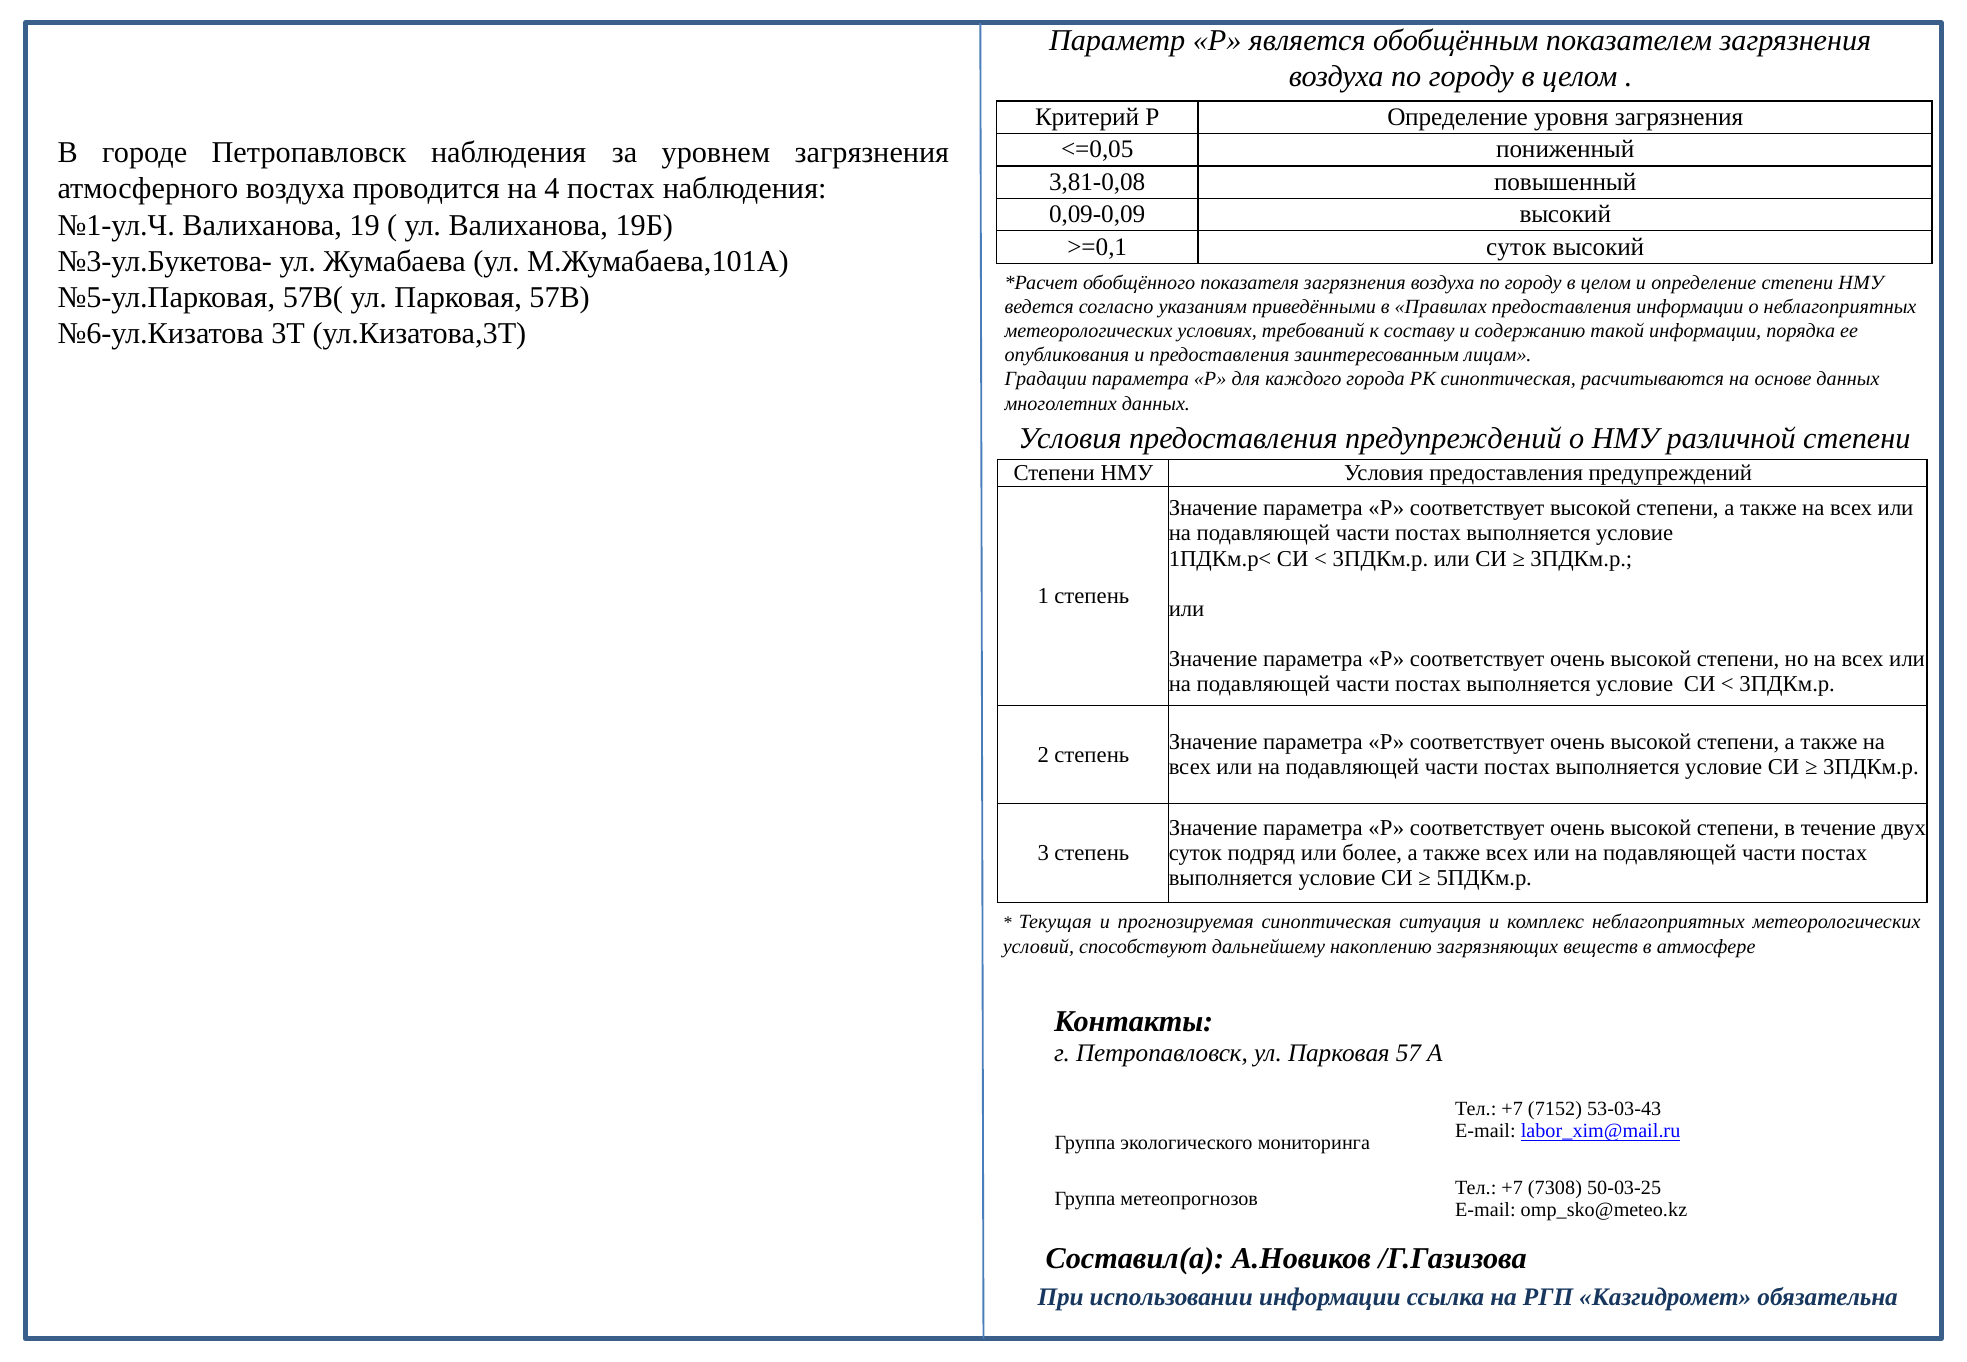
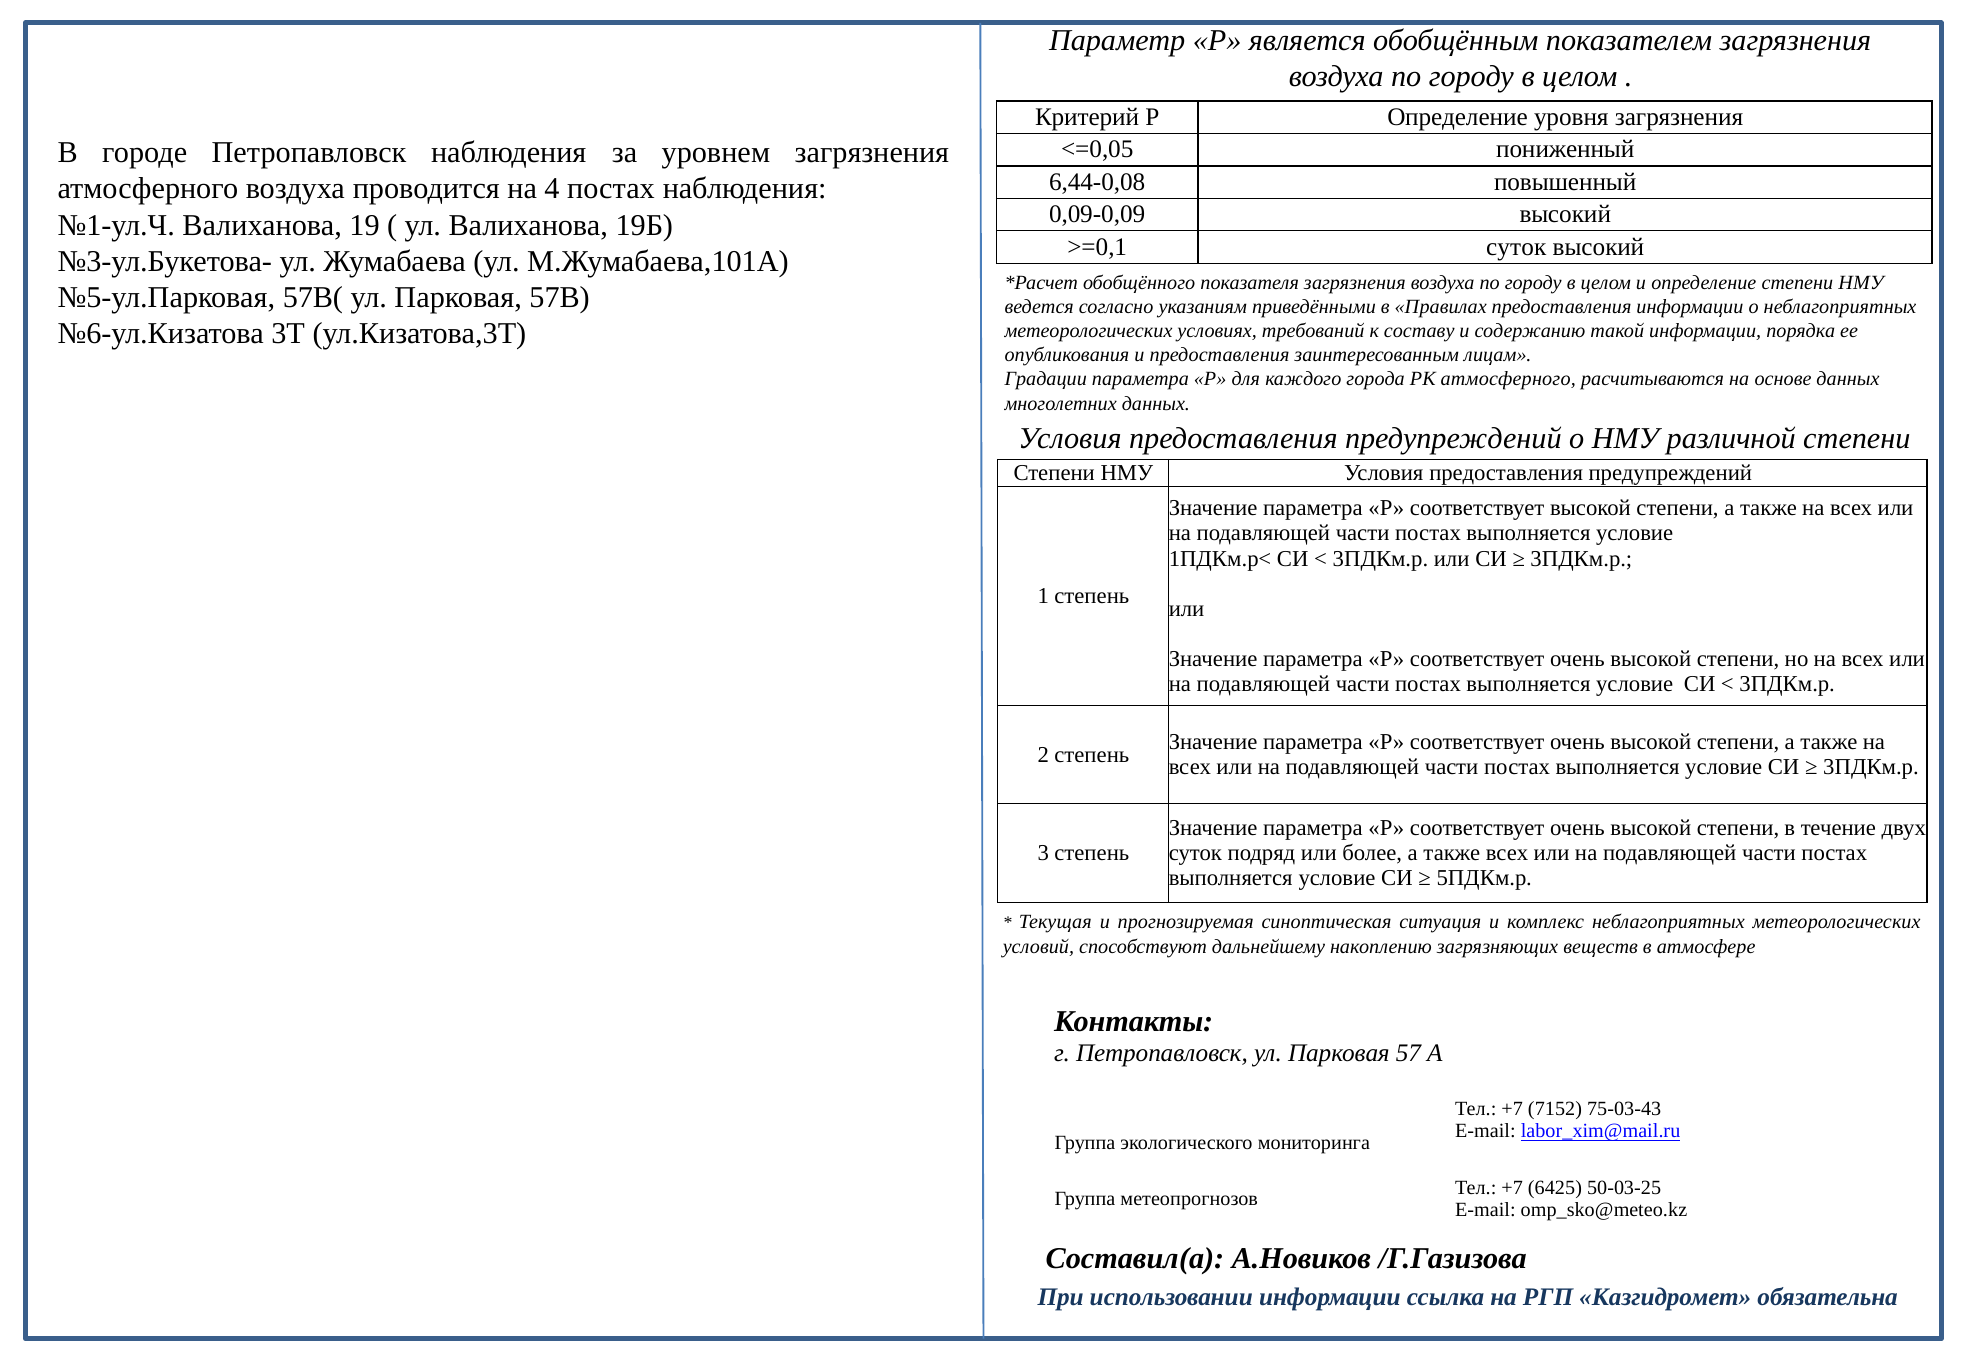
3,81-0,08: 3,81-0,08 -> 6,44-0,08 (1097, 182)
РК синоптическая: синоптическая -> атмосферного (1508, 379)
53-03-43: 53-03-43 -> 75-03-43 (1624, 1109)
7308: 7308 -> 6425 (1555, 1187)
